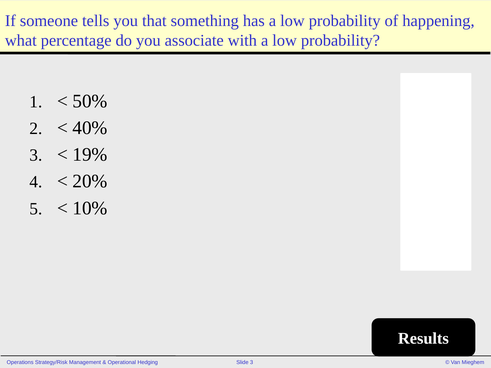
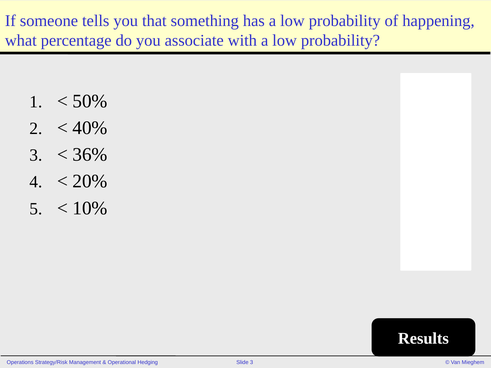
19%: 19% -> 36% (90, 155)
